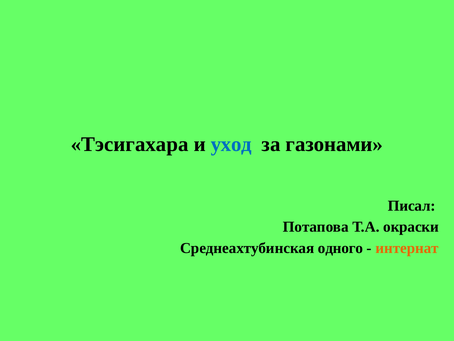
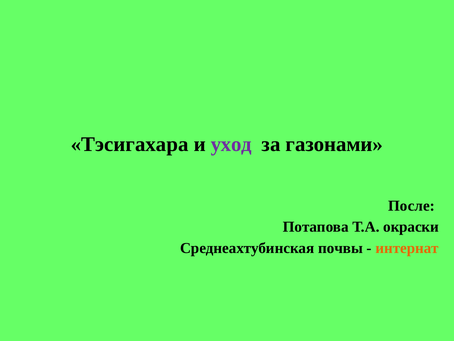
уход colour: blue -> purple (231, 144)
Писал: Писал -> После (412, 205)
одного: одного -> почвы (340, 248)
